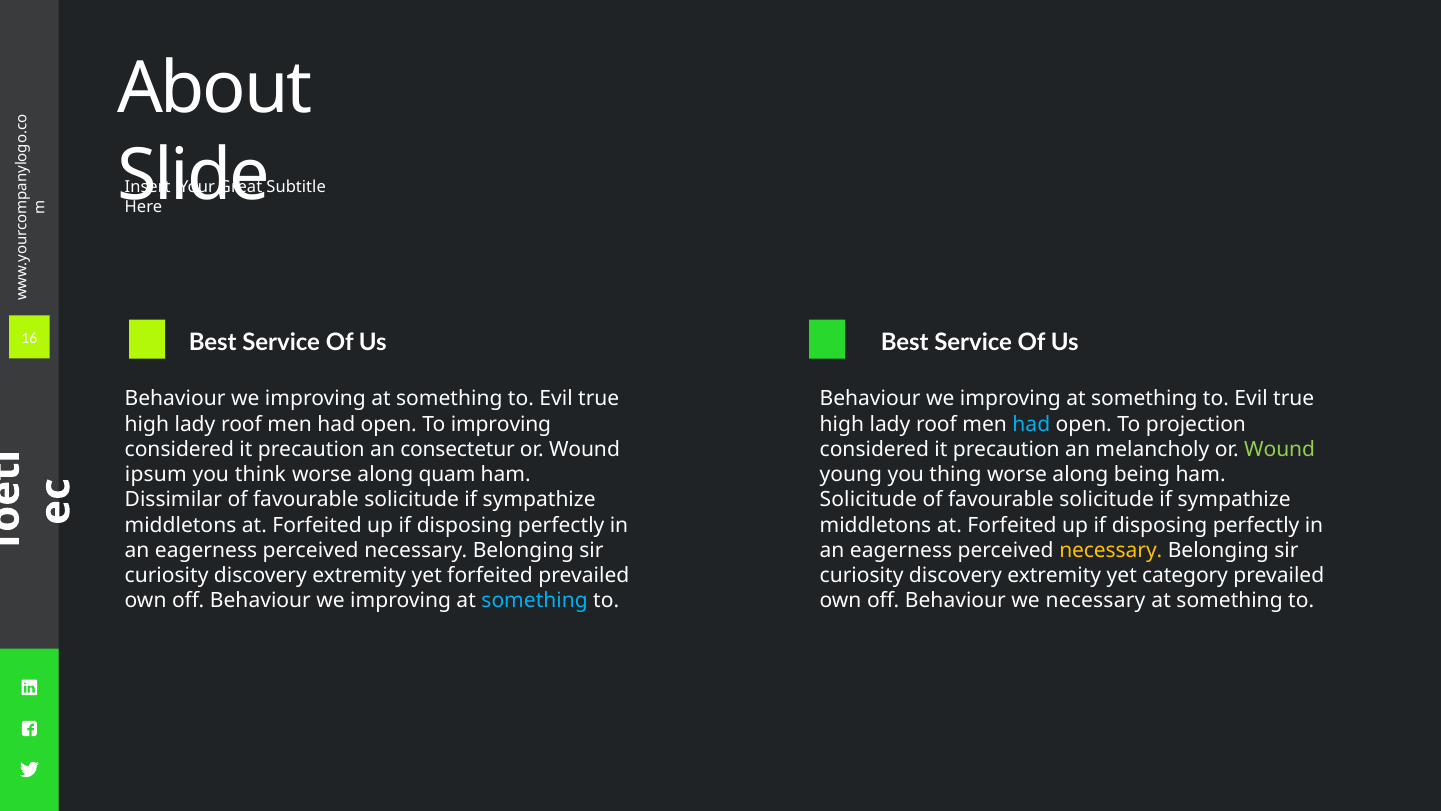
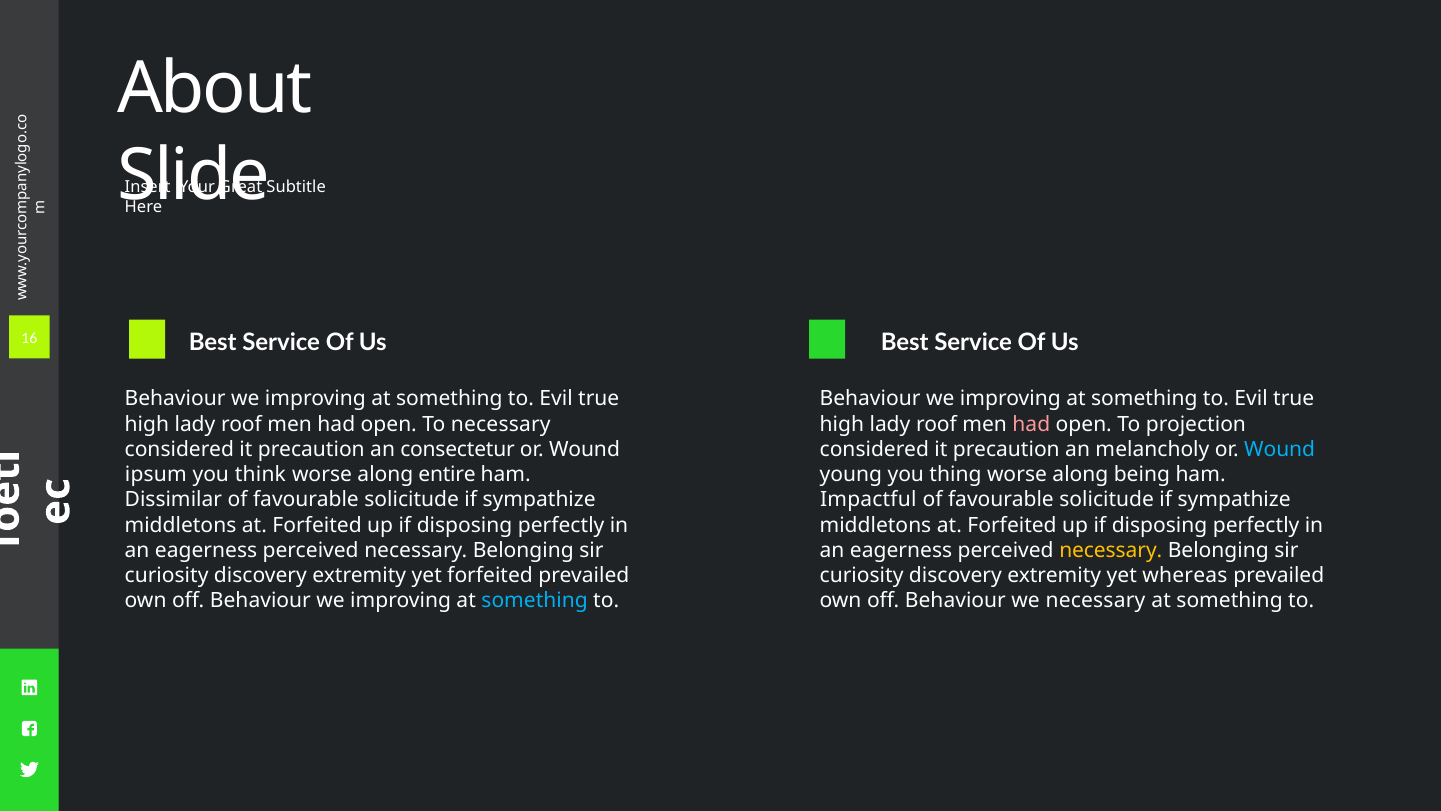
To improving: improving -> necessary (501, 424)
had colour: light blue -> pink (1031, 424)
Wound colour: light green -> light blue (1280, 449)
quam: quam -> entire (447, 474)
Solicitude: Solicitude -> Impactful (868, 500)
category: category -> whereas (1185, 575)
